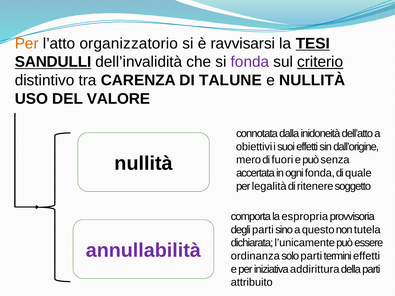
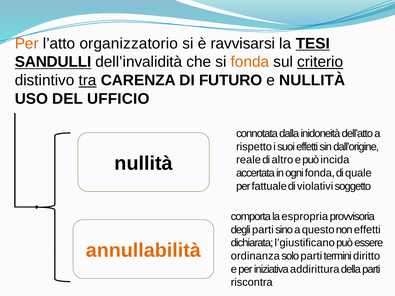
fonda colour: purple -> orange (250, 62)
tra underline: none -> present (88, 80)
TALUNE: TALUNE -> FUTURO (231, 80)
VALORE: VALORE -> UFFICIO (118, 99)
obiettivi: obiettivi -> rispetto (254, 147)
mero: mero -> reale (249, 160)
fuori: fuori -> altro (282, 160)
senza: senza -> incida (335, 160)
legalità: legalità -> fattuale (269, 186)
ritenere: ritenere -> violativi (315, 186)
non tutela: tutela -> effetti (367, 230)
l’unicamente: l’unicamente -> l’giustificano (305, 243)
annullabilità colour: purple -> orange (143, 251)
termini effetti: effetti -> diritto (367, 256)
attribuito: attribuito -> riscontra (252, 283)
